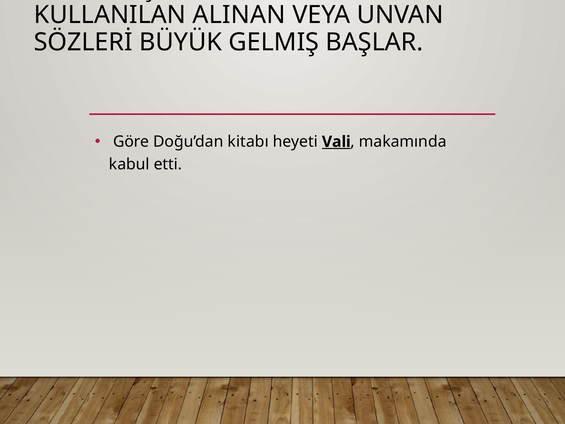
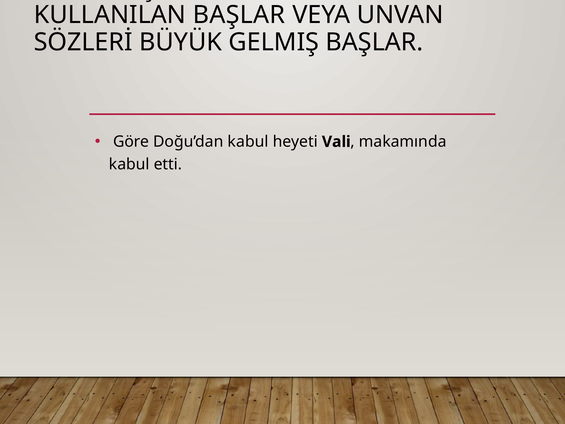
KULLANILAN ALINAN: ALINAN -> BAŞLAR (239, 15)
Doğu’dan kitabı: kitabı -> kabul (248, 142)
Vali underline: present -> none (336, 142)
